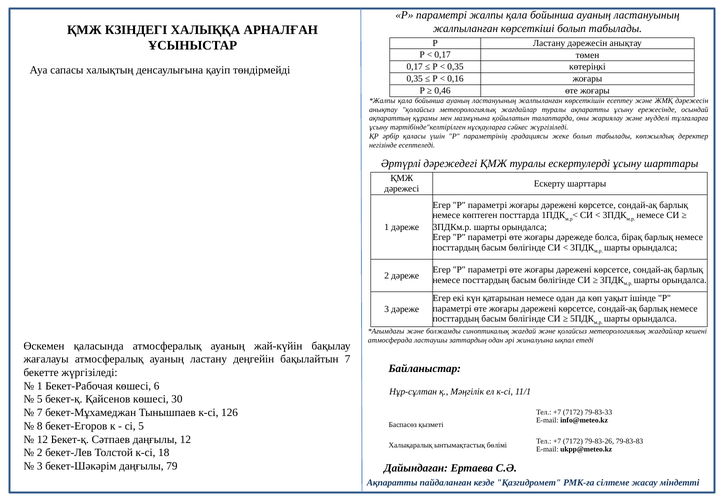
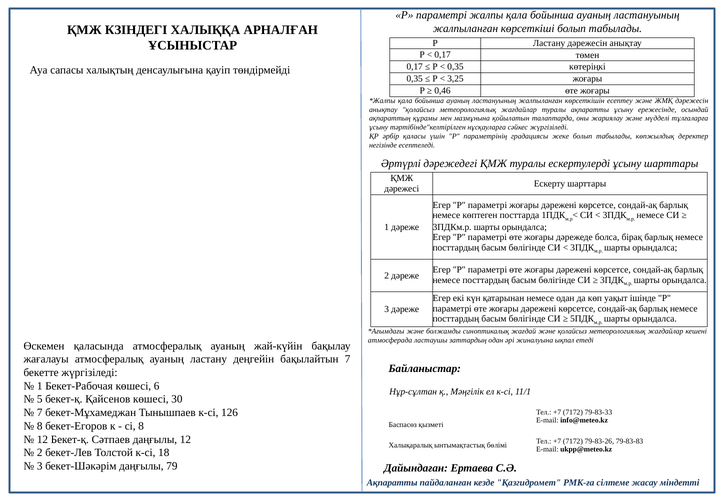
0,16: 0,16 -> 3,25 (455, 79)
сі 5: 5 -> 8 (141, 426)
